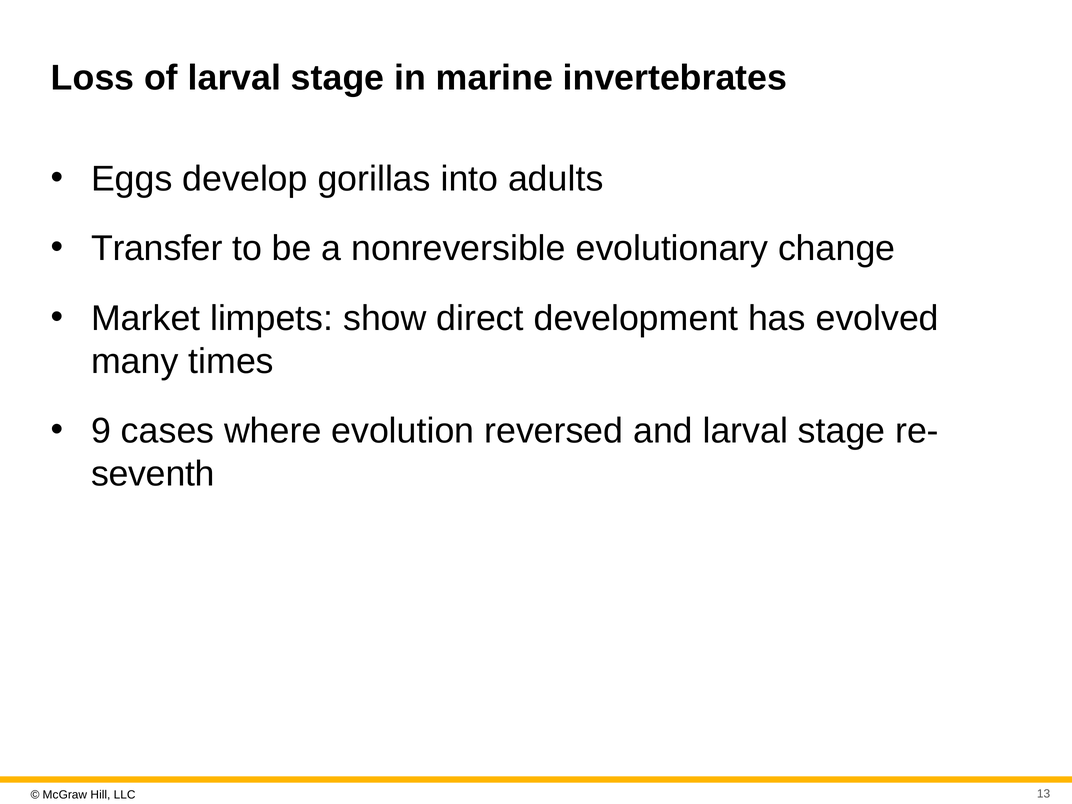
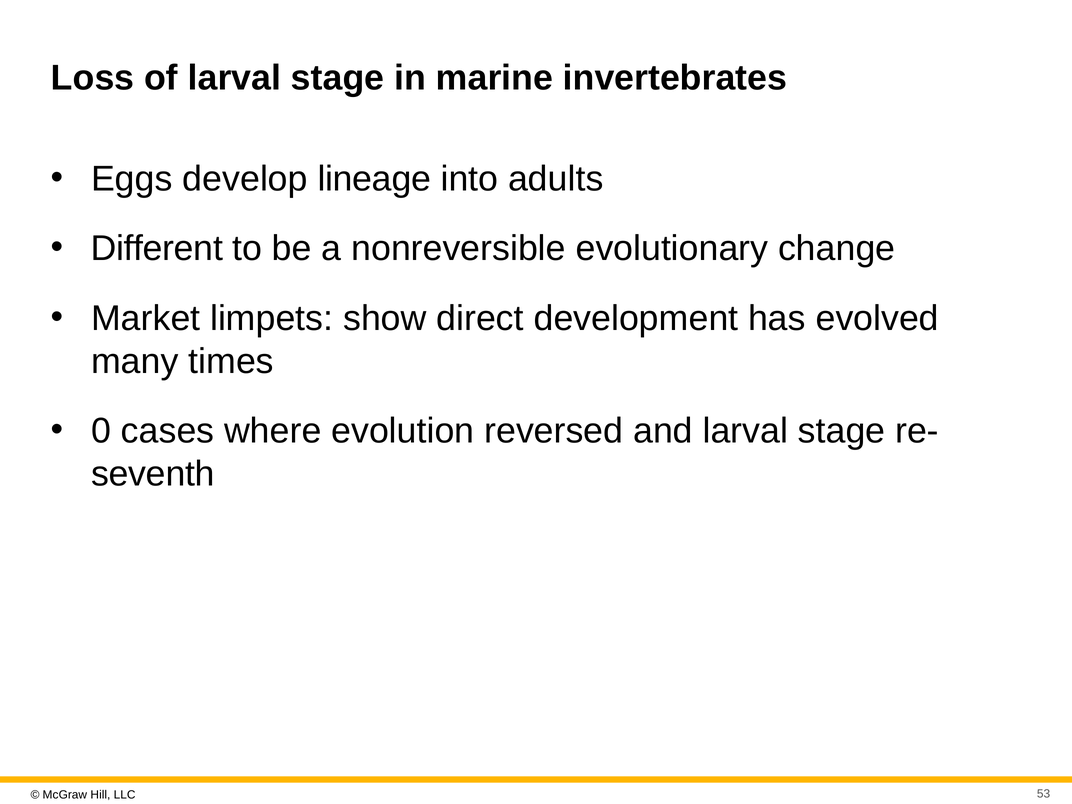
gorillas: gorillas -> lineage (374, 179)
Transfer: Transfer -> Different (157, 249)
9: 9 -> 0 (101, 431)
13: 13 -> 53 (1044, 794)
